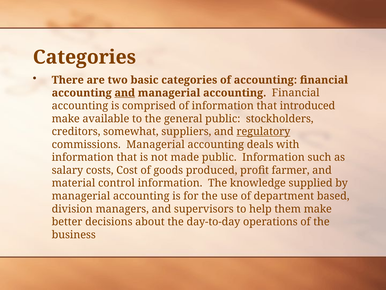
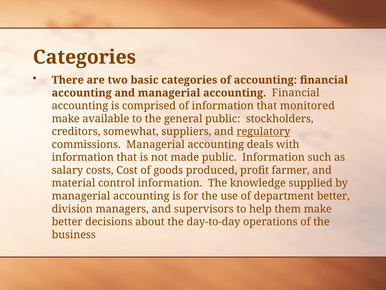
and underline: present -> none (125, 93)
introduced: introduced -> monitored (307, 106)
department based: based -> better (333, 196)
